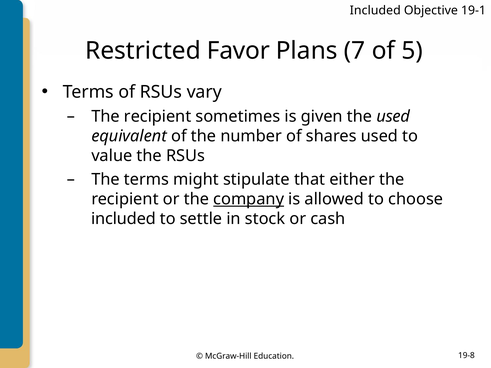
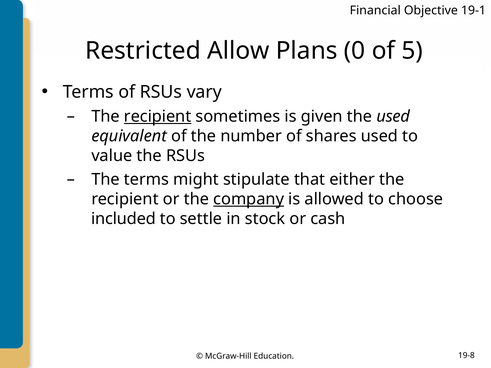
Included: Included -> Financial (375, 11)
Favor: Favor -> Allow (238, 51)
7: 7 -> 0 (355, 51)
recipient underline: none -> present (158, 117)
